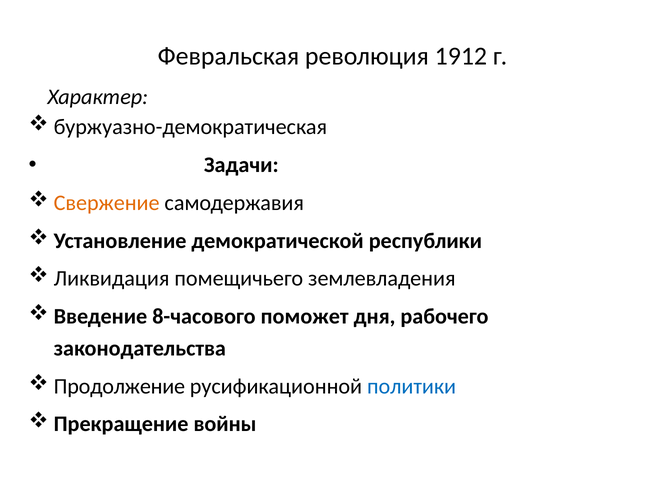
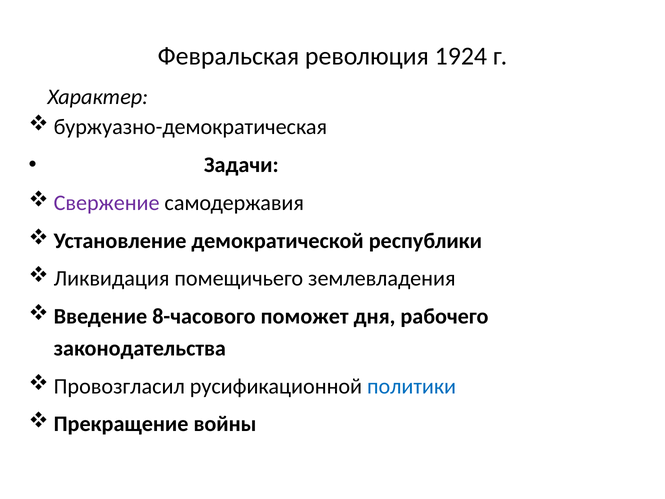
1912: 1912 -> 1924 (461, 56)
Свержение colour: orange -> purple (107, 203)
Продолжение: Продолжение -> Провозгласил (119, 386)
